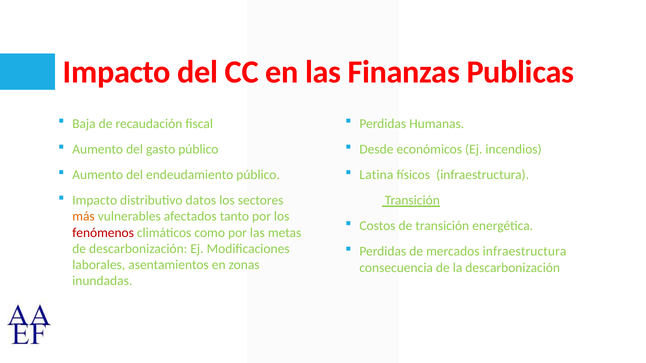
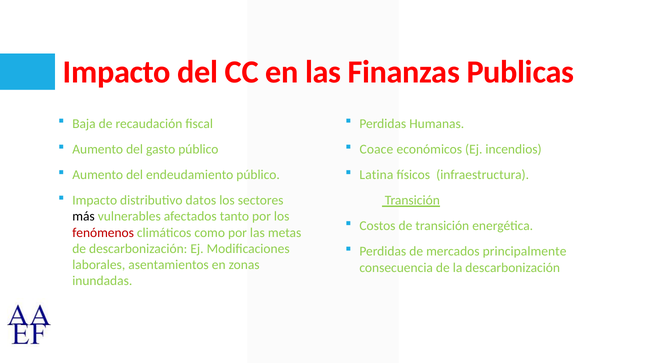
Desde: Desde -> Coace (376, 149)
más colour: orange -> black (84, 217)
mercados infraestructura: infraestructura -> principalmente (525, 252)
